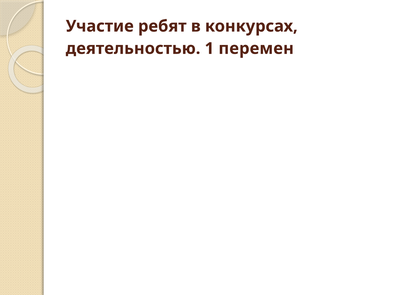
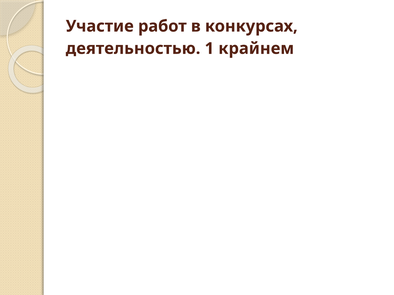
ребят: ребят -> работ (162, 26)
перемен: перемен -> крайнем (256, 49)
